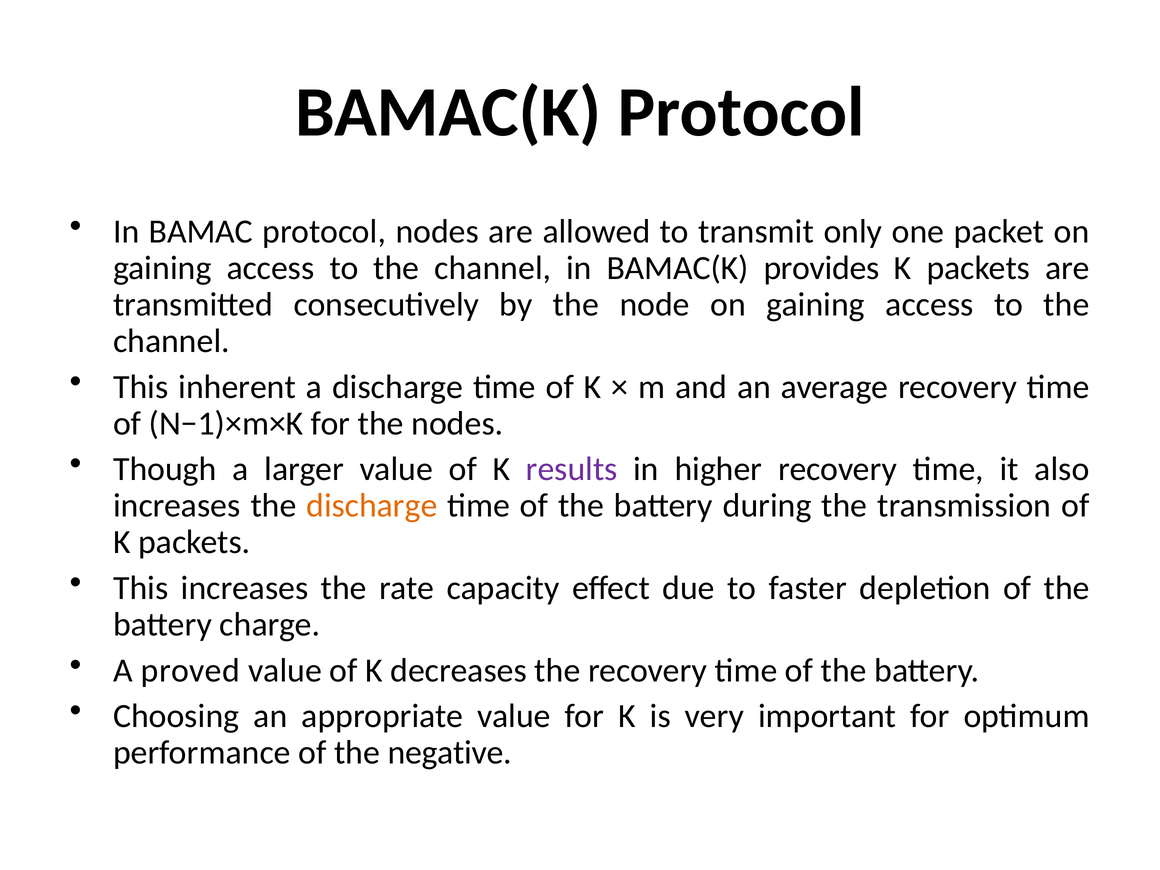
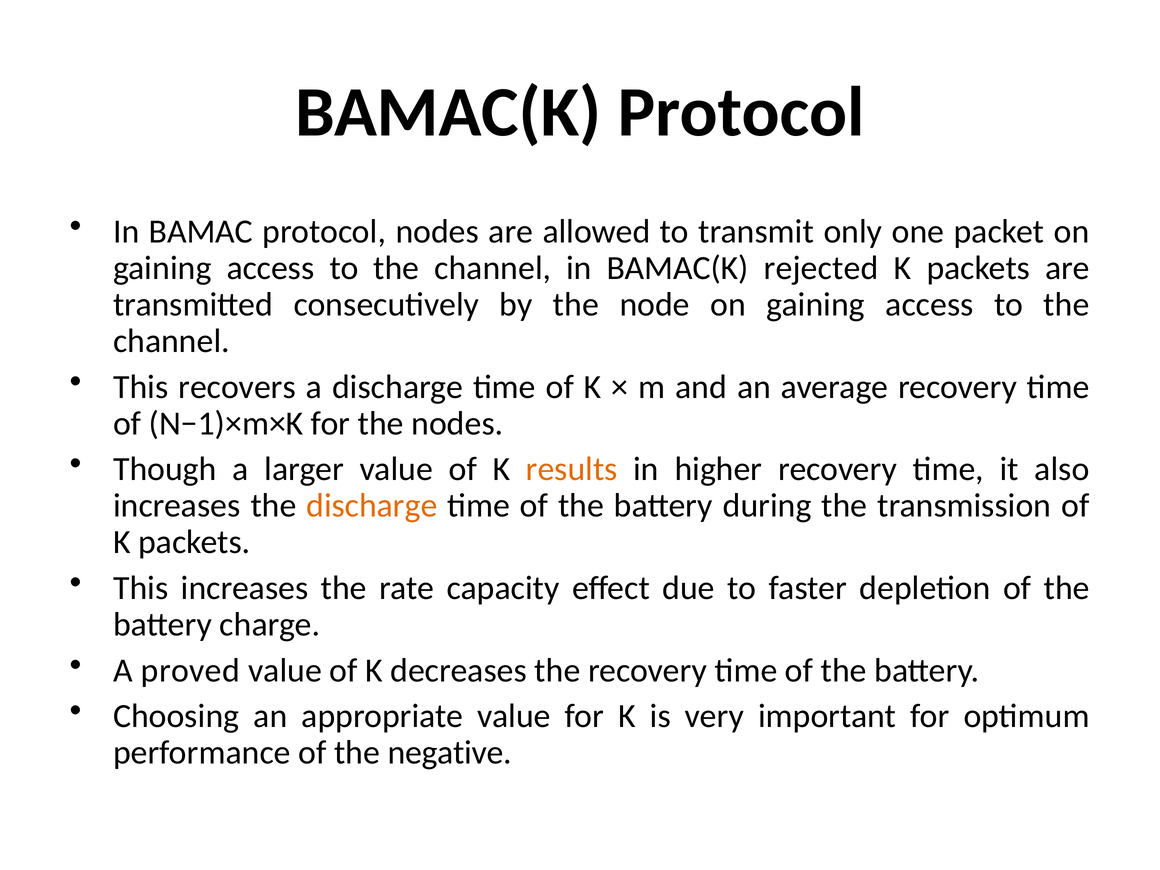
provides: provides -> rejected (821, 268)
inherent: inherent -> recovers (237, 387)
results colour: purple -> orange (572, 469)
